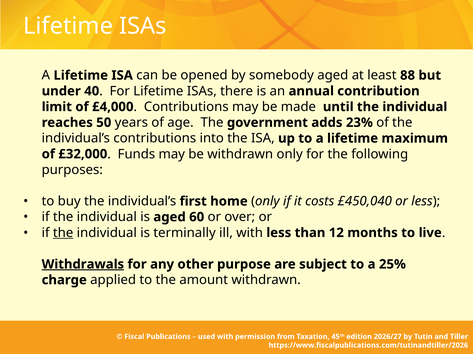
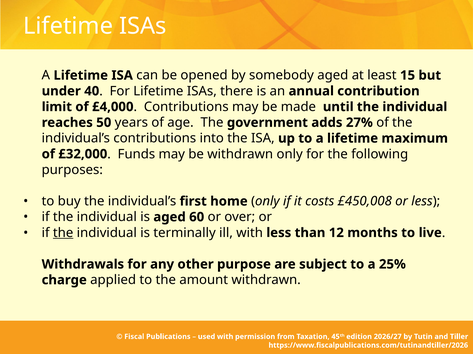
88: 88 -> 15 (408, 75)
23%: 23% -> 27% (359, 123)
£450,040: £450,040 -> £450,008 (365, 202)
Withdrawals underline: present -> none (83, 265)
